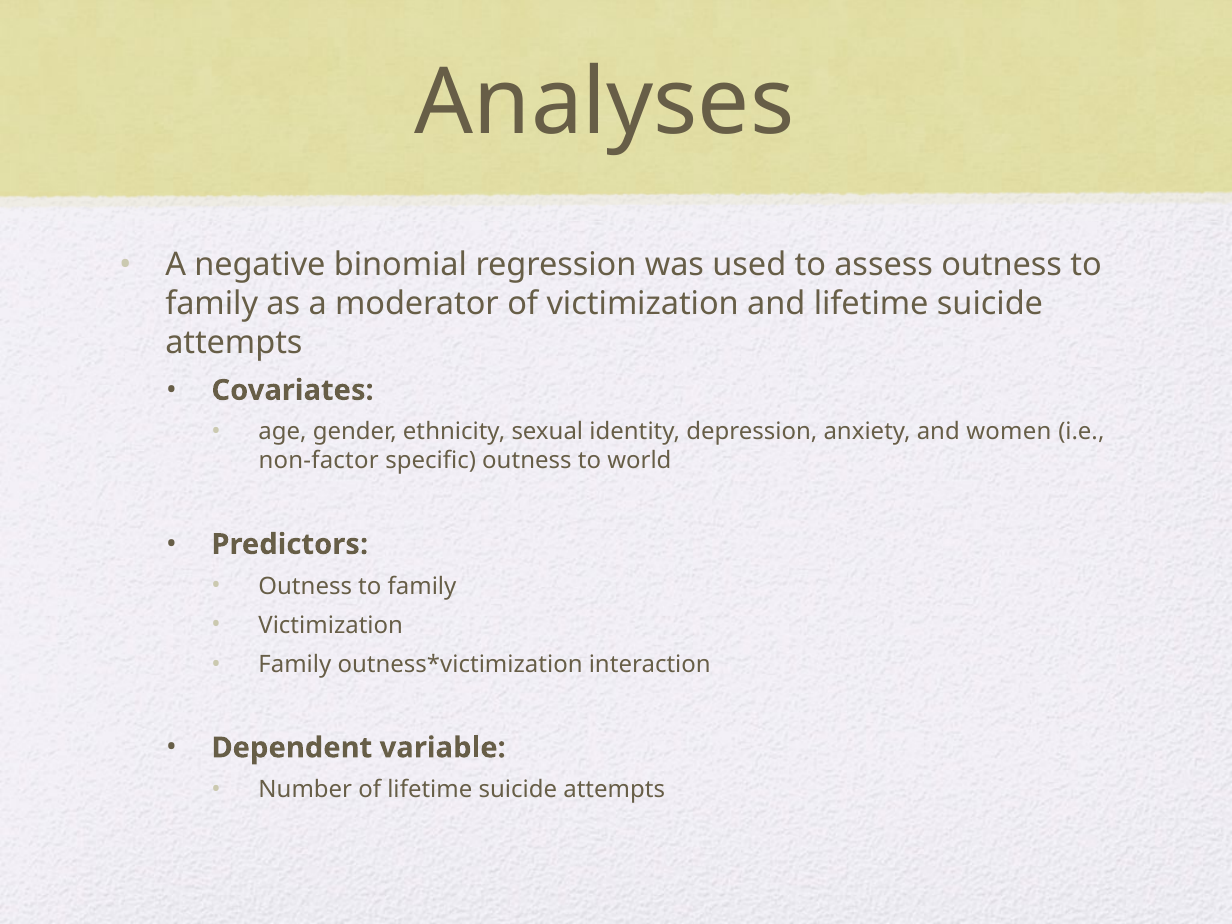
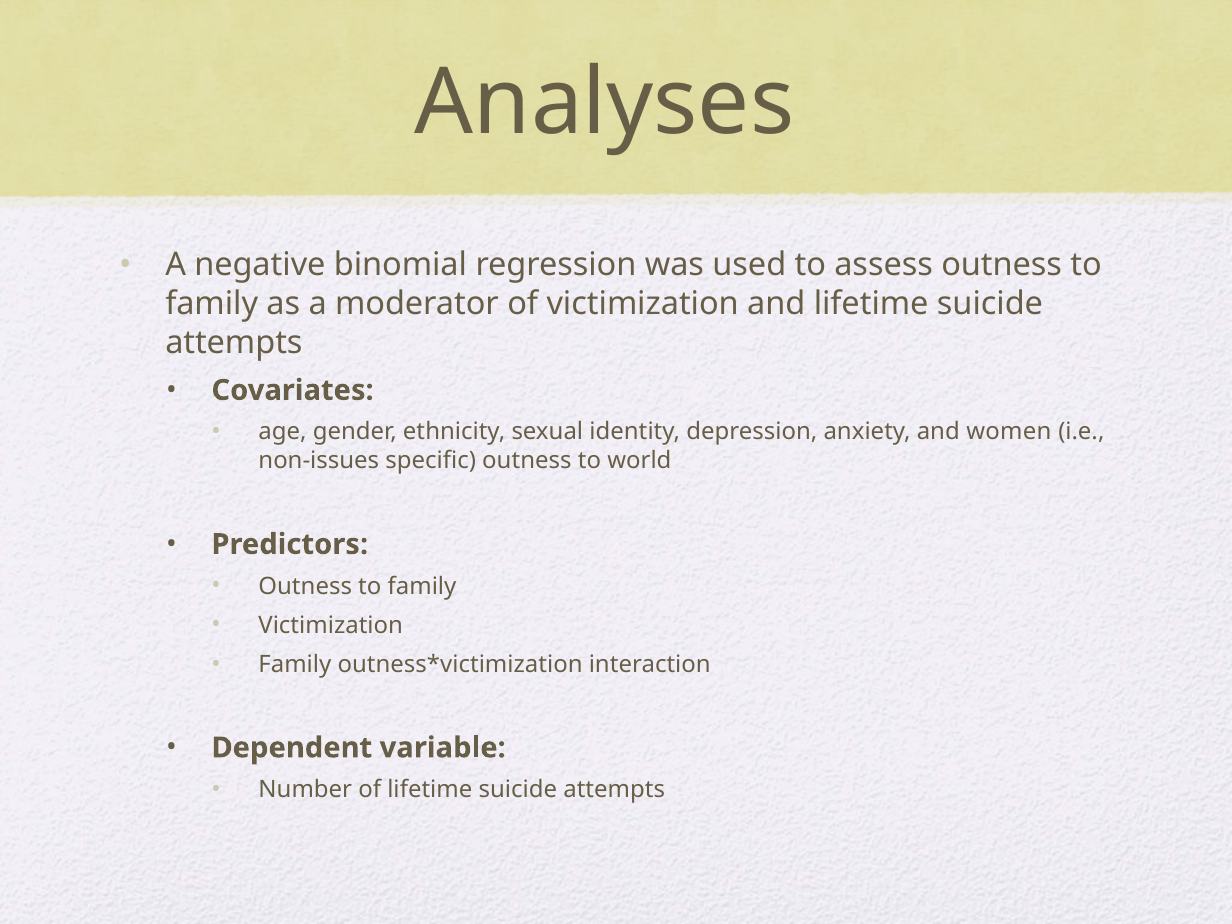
non-factor: non-factor -> non-issues (319, 461)
